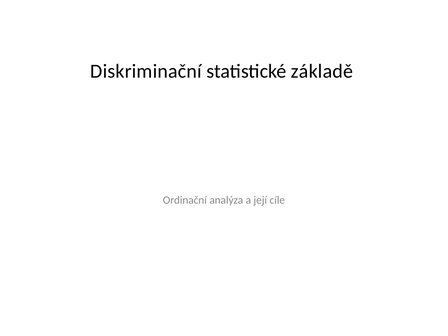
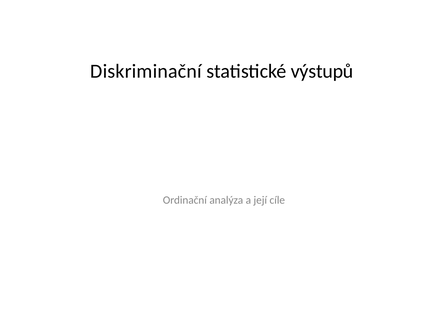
základě: základě -> výstupů (322, 71)
